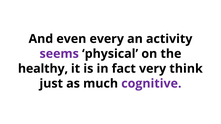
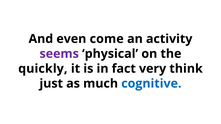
every: every -> come (107, 39)
healthy: healthy -> quickly (43, 69)
cognitive colour: purple -> blue (151, 84)
